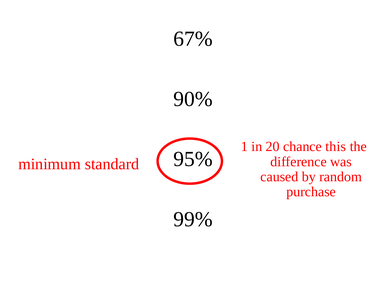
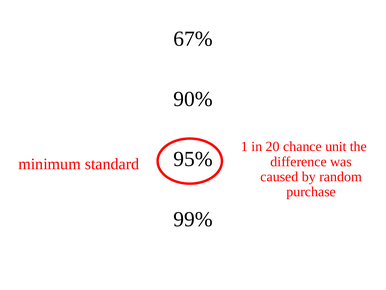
this: this -> unit (336, 146)
